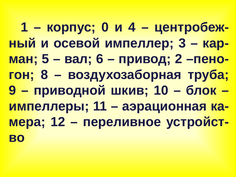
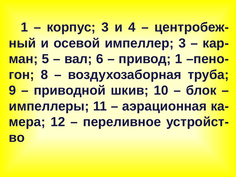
корпус 0: 0 -> 3 (105, 27)
привод 2: 2 -> 1 (179, 59)
